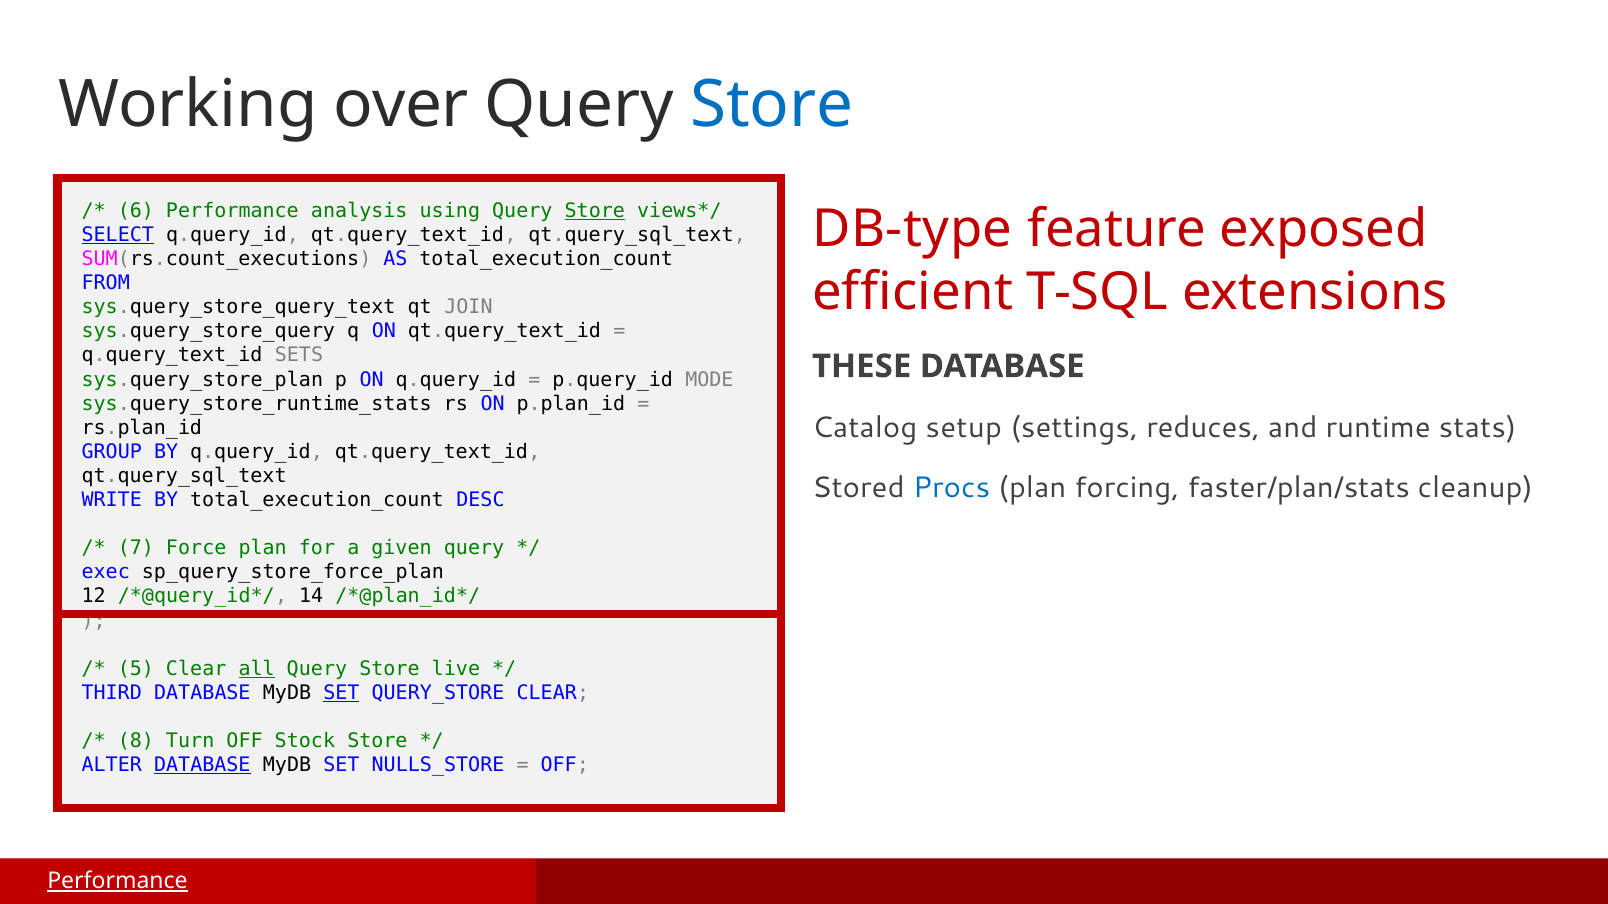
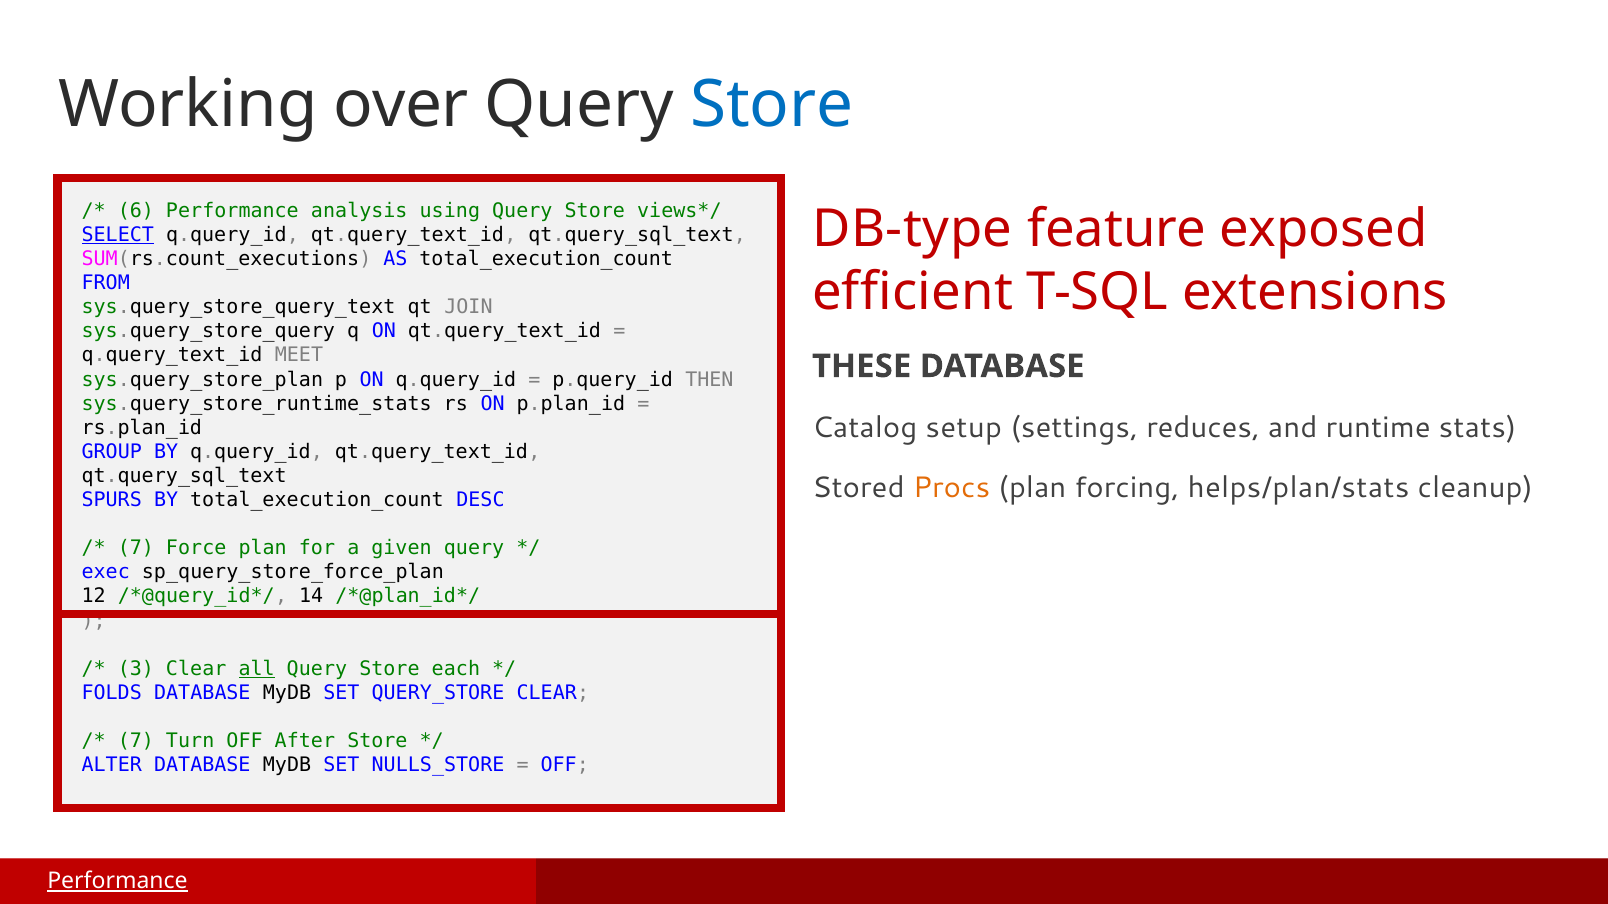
Store underline: present -> none (595, 211)
SETS: SETS -> MEET (299, 355)
MODE: MODE -> THEN (709, 380)
Procs colour: blue -> orange (952, 488)
faster/plan/stats: faster/plan/stats -> helps/plan/stats (1299, 488)
WRITE: WRITE -> SPURS (112, 500)
5: 5 -> 3 (136, 669)
live: live -> each (456, 669)
THIRD: THIRD -> FOLDS (112, 693)
SET underline: present -> none (341, 693)
8: 8 -> 7 (136, 741)
Stock: Stock -> After (305, 741)
DATABASE underline: present -> none (202, 766)
